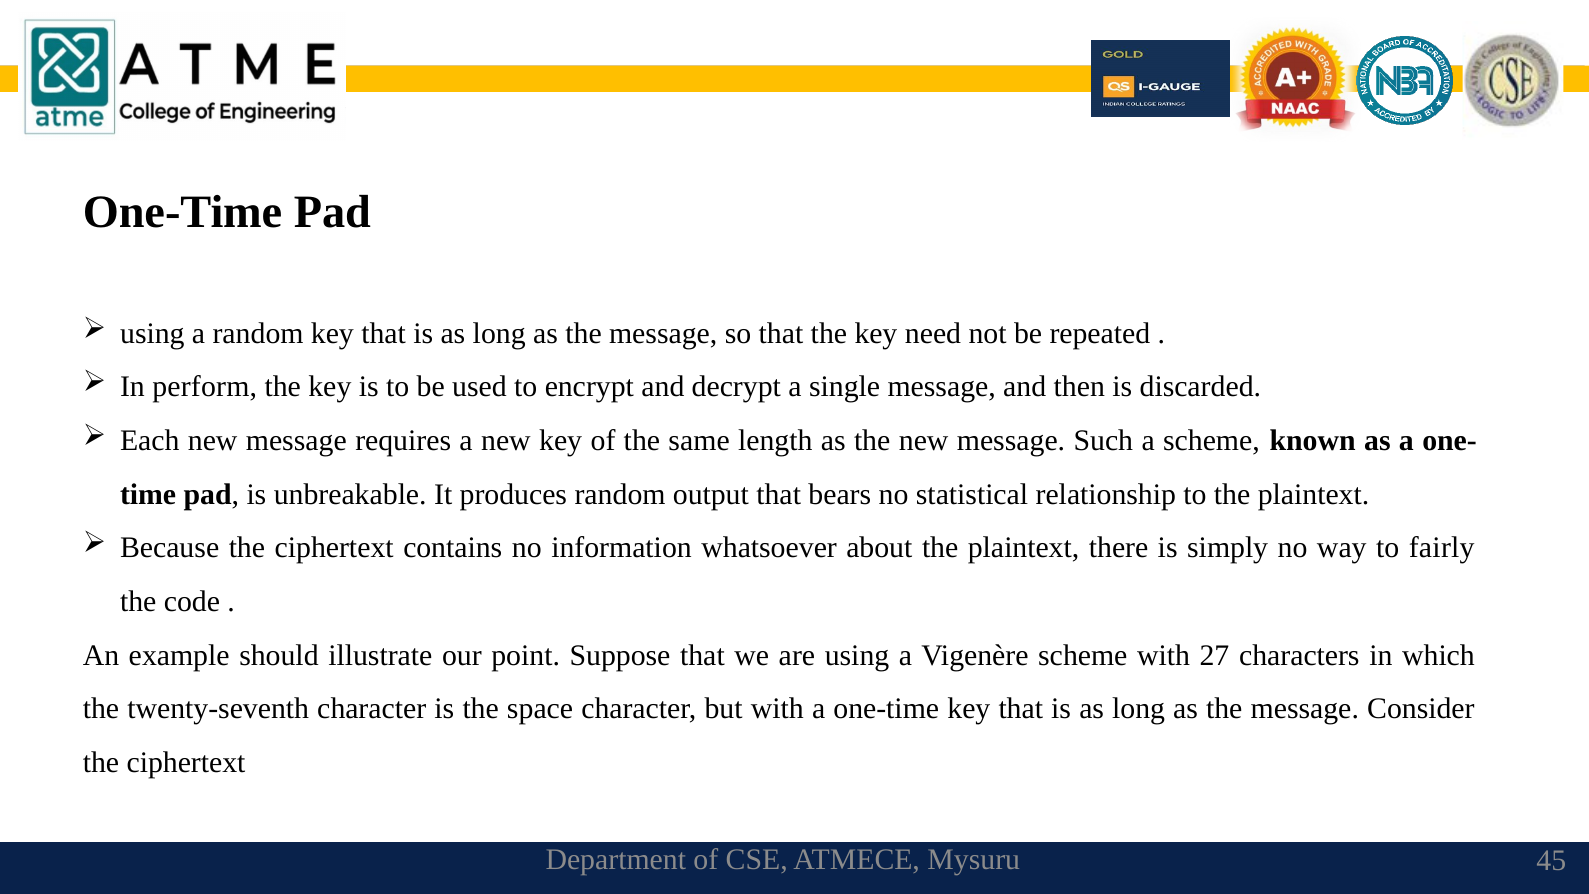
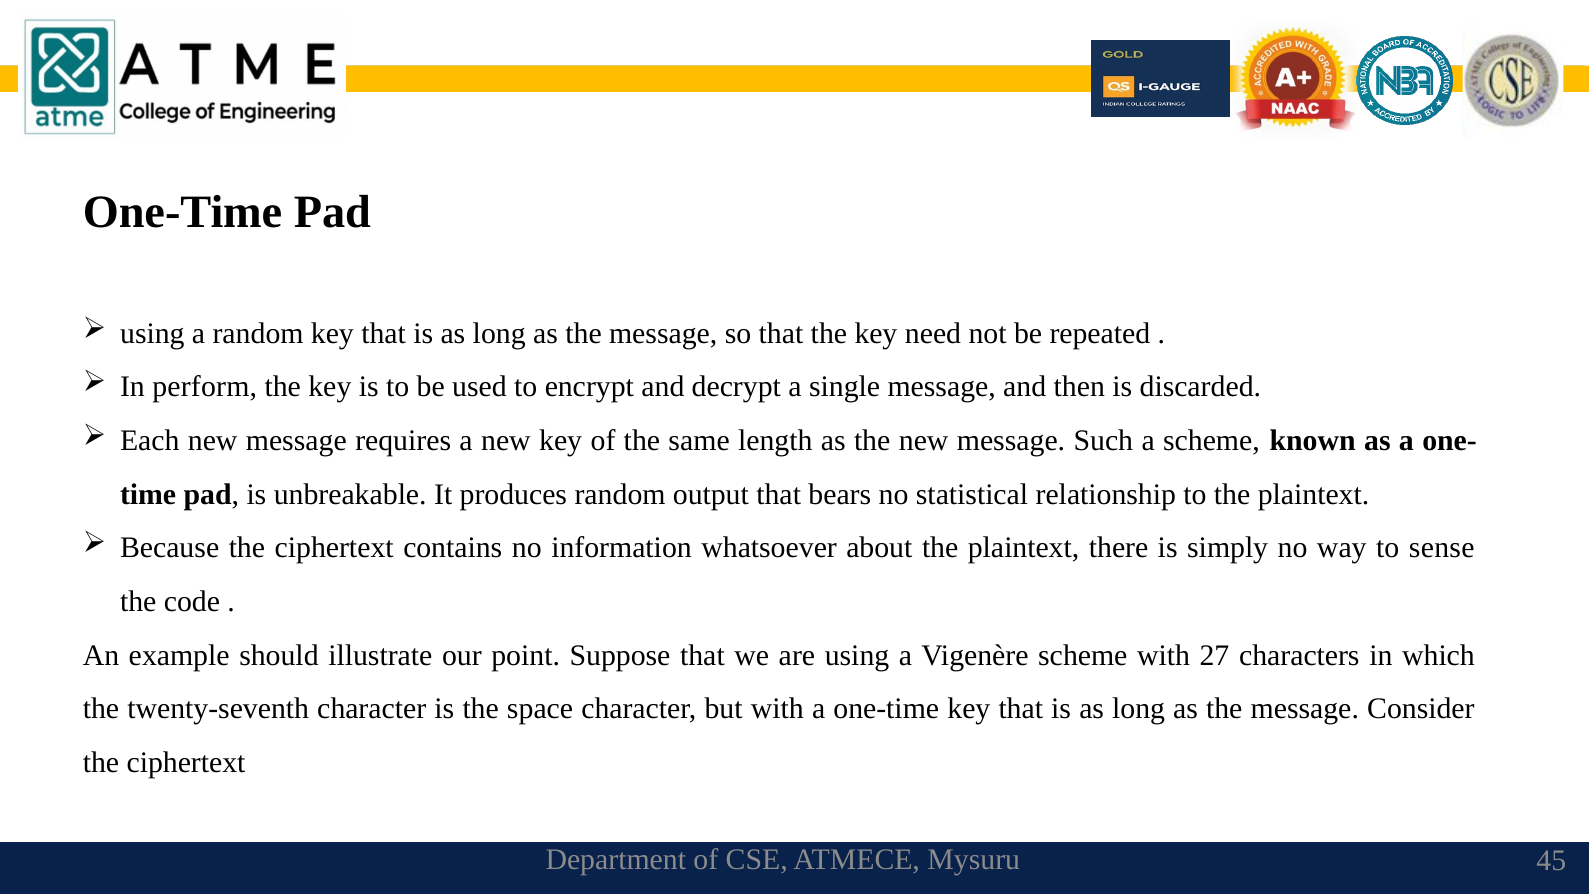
fairly: fairly -> sense (1442, 548)
